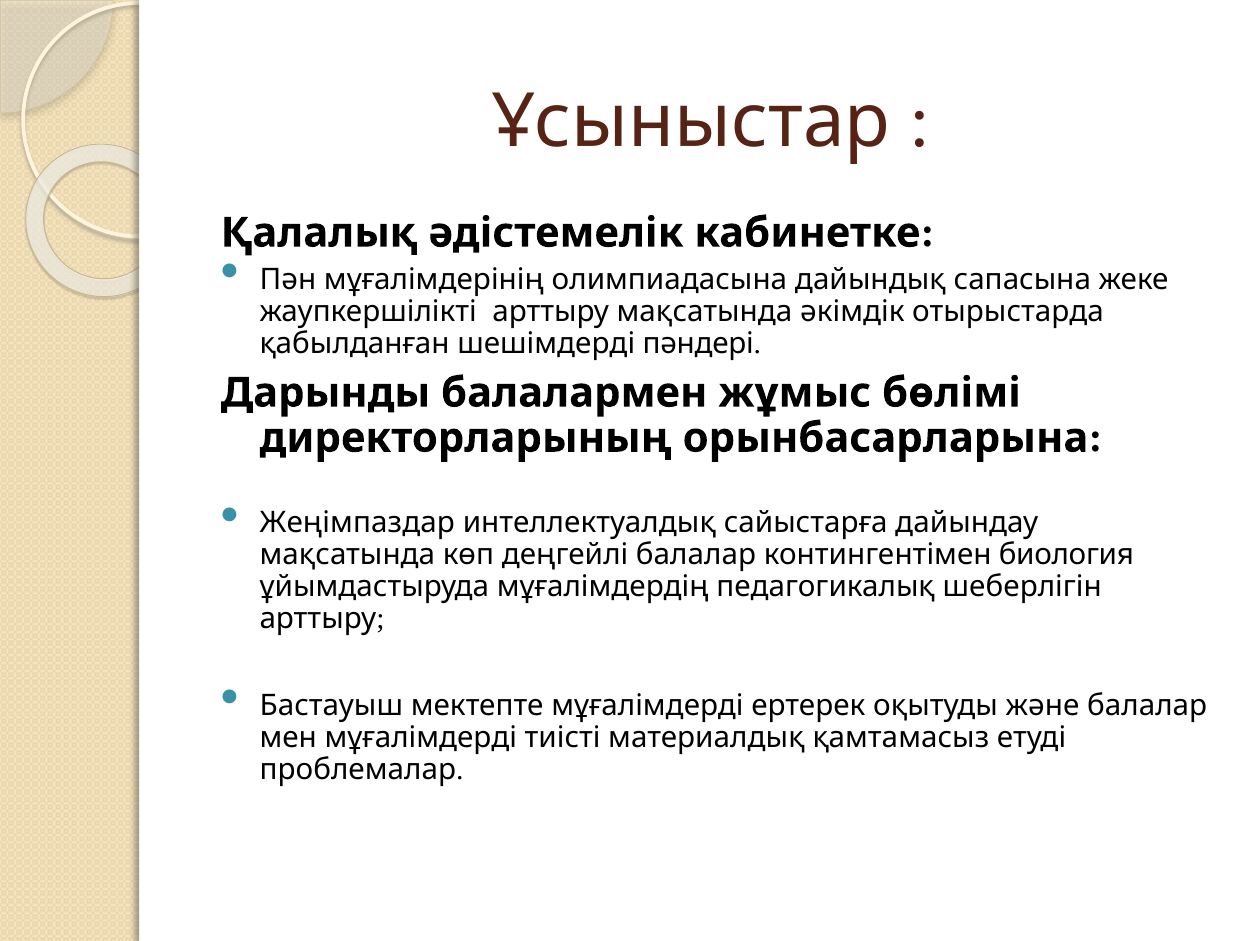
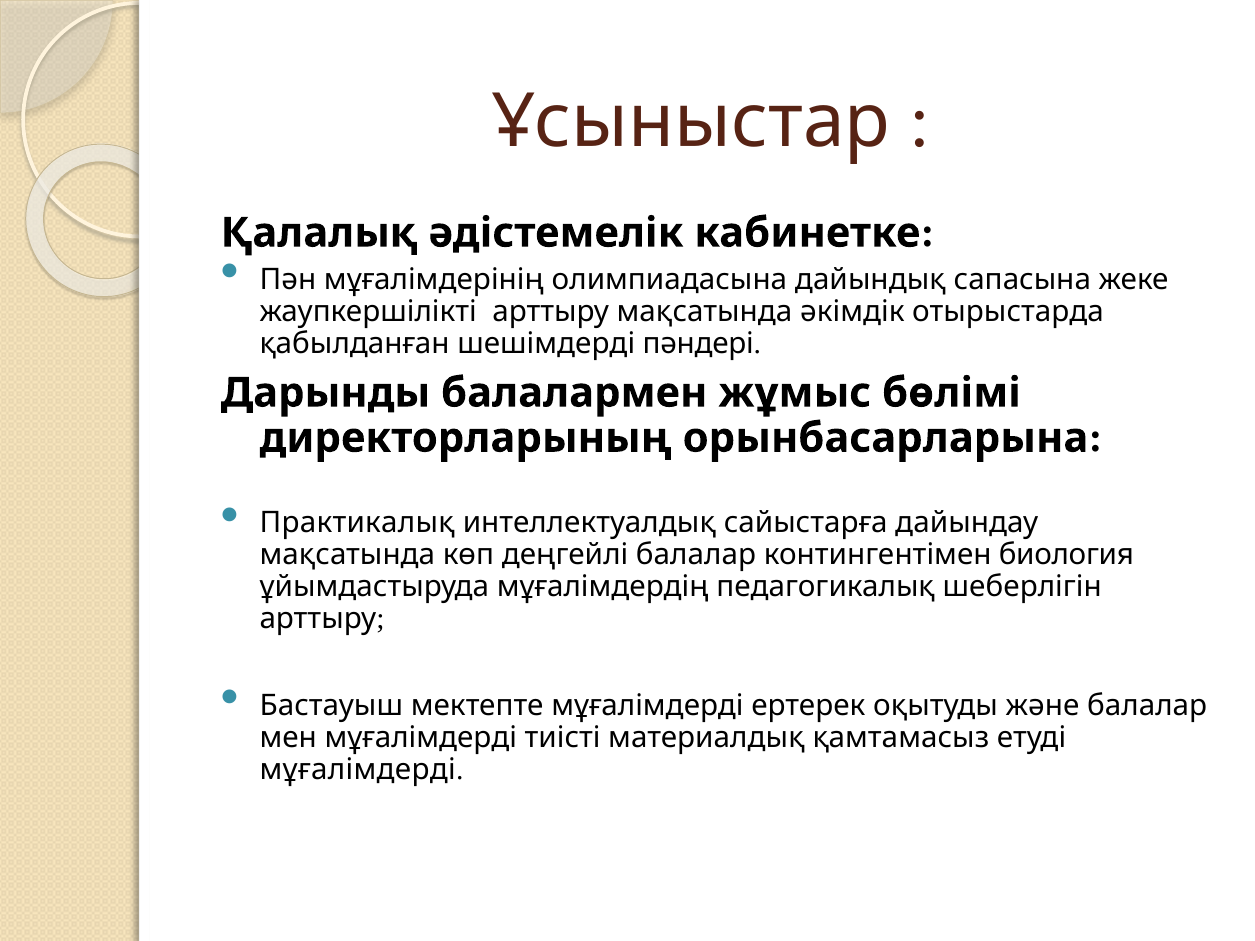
Жеңімпаздар: Жеңімпаздар -> Практикалық (357, 523)
проблемалар: проблемалар -> мұғалімдерді (358, 770)
